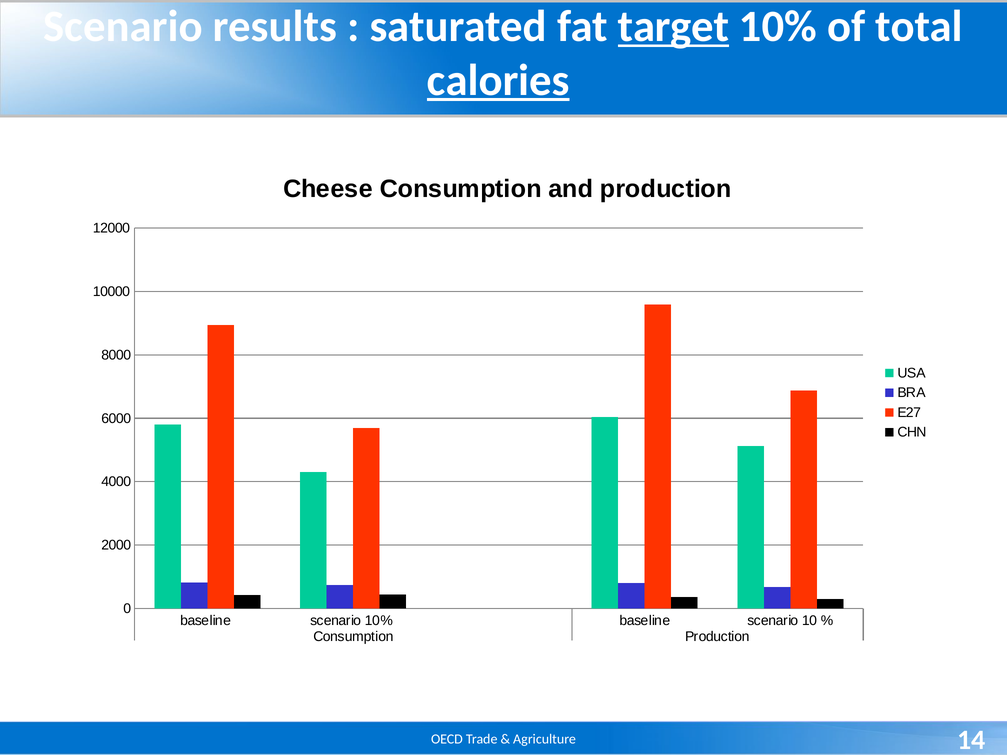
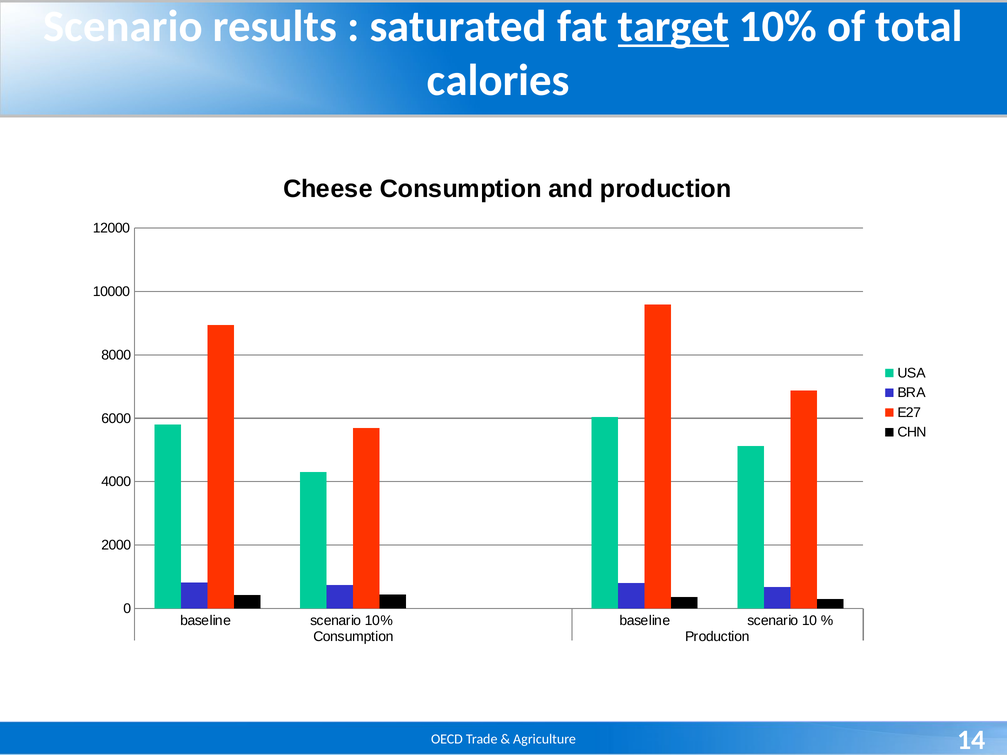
calories underline: present -> none (498, 80)
